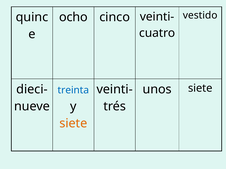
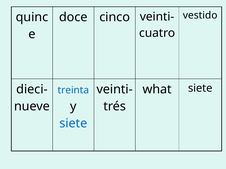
ocho: ocho -> doce (73, 17)
unos: unos -> what (157, 89)
siete colour: orange -> blue (73, 124)
